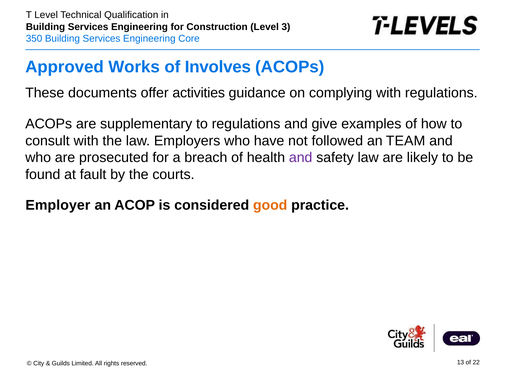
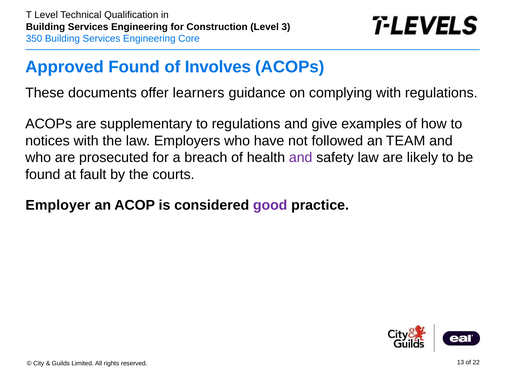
Approved Works: Works -> Found (134, 67)
activities: activities -> learners (199, 93)
consult: consult -> notices (47, 141)
good colour: orange -> purple (270, 205)
